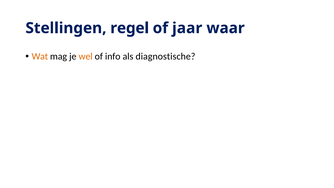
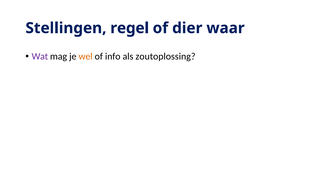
jaar: jaar -> dier (187, 28)
Wat colour: orange -> purple (40, 56)
diagnostische: diagnostische -> zoutoplossing (165, 56)
